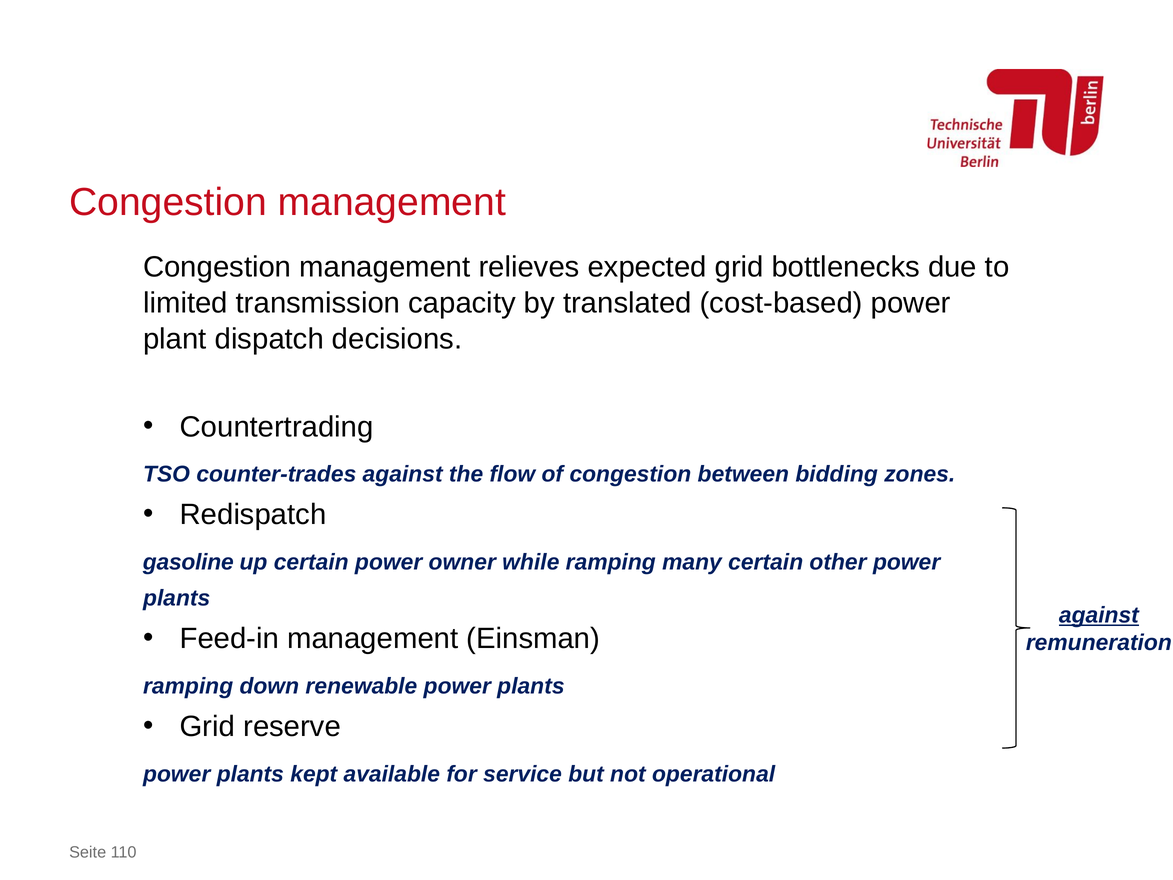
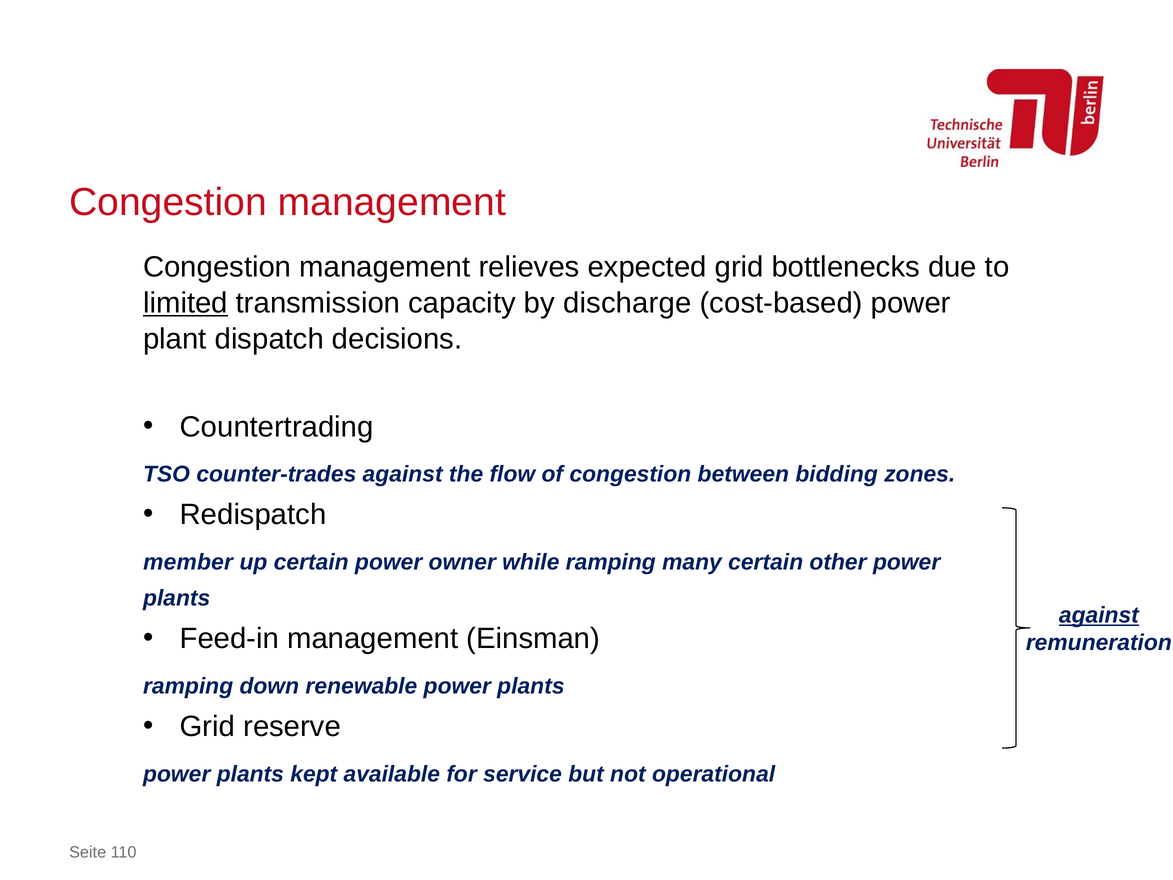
limited underline: none -> present (185, 303)
translated: translated -> discharge (627, 303)
gasoline: gasoline -> member (188, 562)
